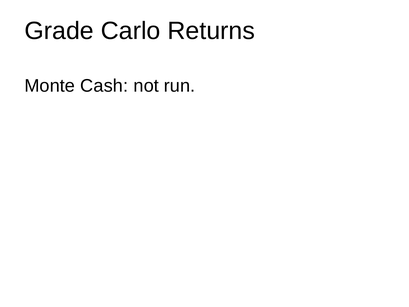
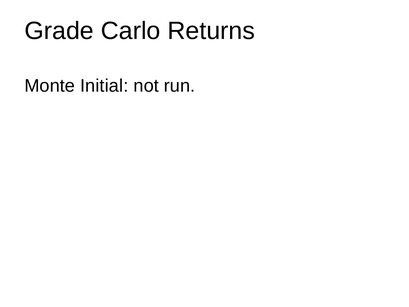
Cash: Cash -> Initial (104, 86)
